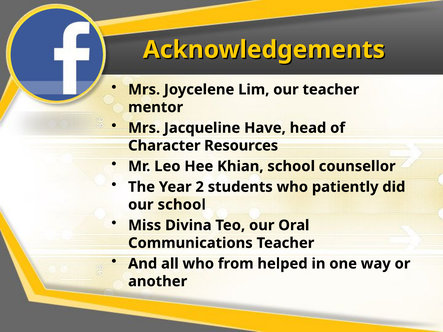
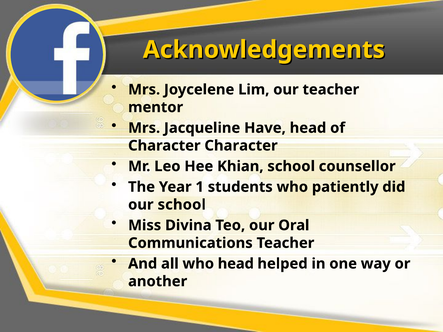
Character Resources: Resources -> Character (241, 146)
2: 2 -> 1 (200, 187)
who from: from -> head (236, 264)
